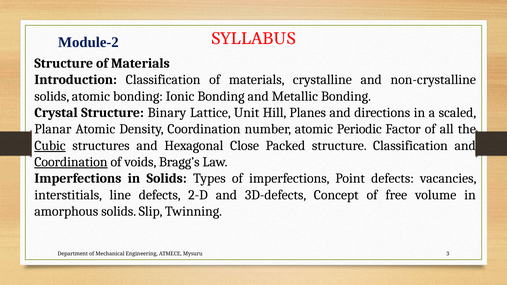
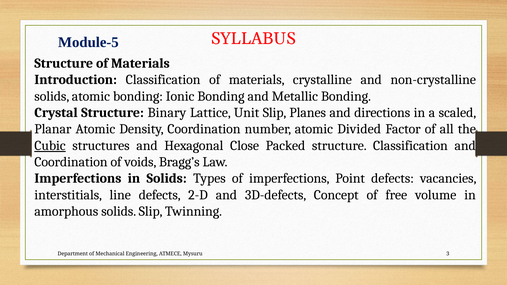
Module-2: Module-2 -> Module-5 (88, 42)
Unit Hill: Hill -> Slip (275, 113)
Periodic: Periodic -> Divided (359, 129)
Coordination underline: present -> none (71, 162)
